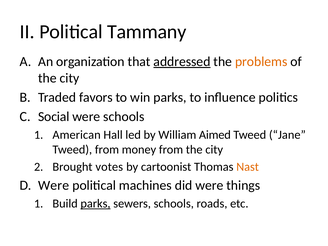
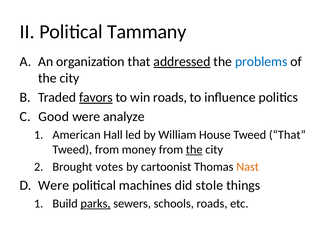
problems colour: orange -> blue (261, 62)
favors underline: none -> present (96, 97)
win parks: parks -> roads (170, 97)
Social: Social -> Good (54, 117)
were schools: schools -> analyze (124, 117)
Aimed: Aimed -> House (215, 135)
Tweed Jane: Jane -> That (287, 135)
the underline: none -> present (194, 150)
did were: were -> stole (209, 185)
